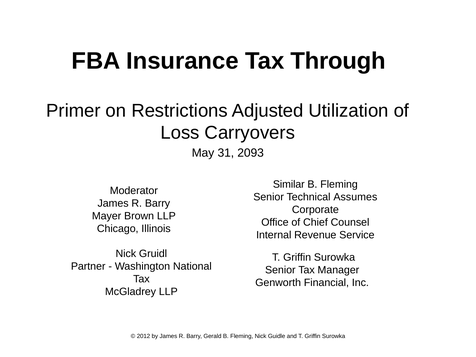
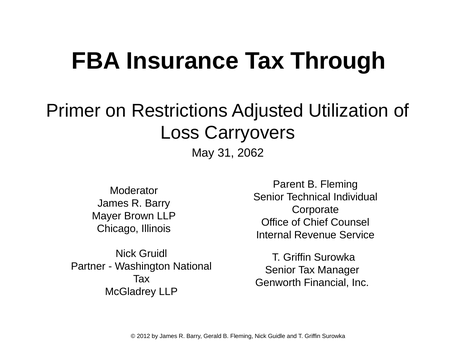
2093: 2093 -> 2062 (251, 153)
Similar: Similar -> Parent (289, 184)
Assumes: Assumes -> Individual (355, 197)
